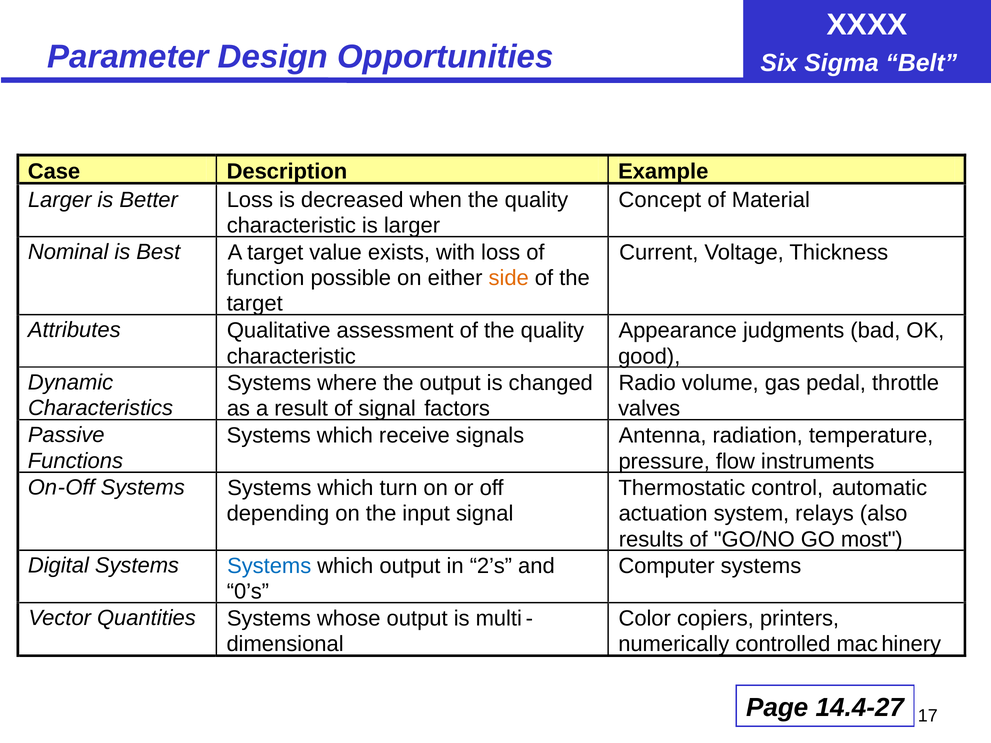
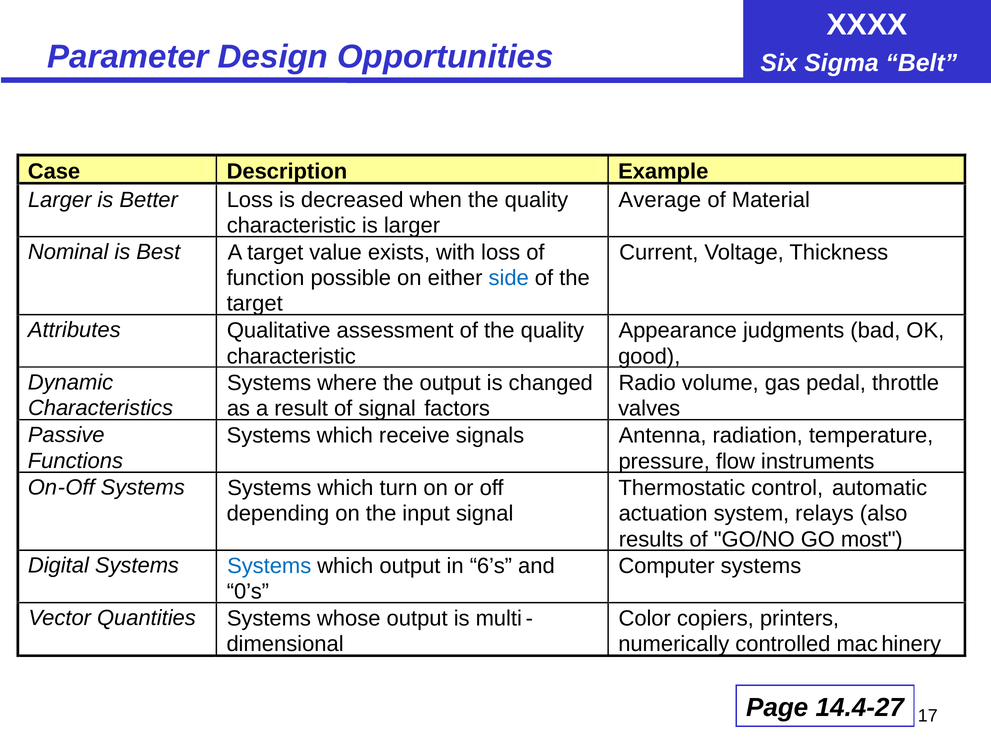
Concept: Concept -> Average (660, 200)
side colour: orange -> blue (509, 278)
2’s: 2’s -> 6’s (491, 566)
